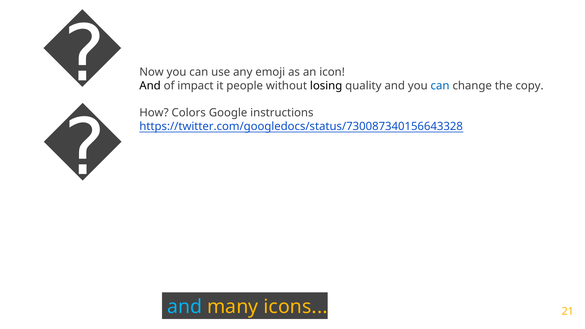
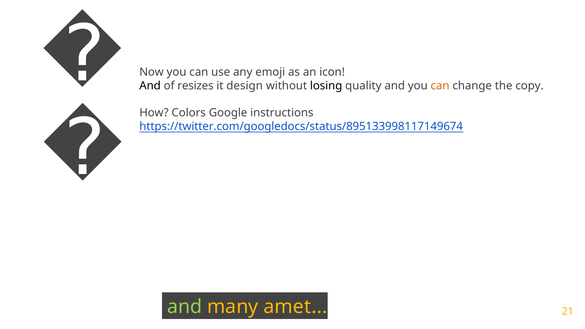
impact: impact -> resizes (195, 86)
people: people -> design (245, 86)
can colour: blue -> orange (440, 86)
https://twitter.com/googledocs/status/730087340156643328: https://twitter.com/googledocs/status/730087340156643328 -> https://twitter.com/googledocs/status/895133998117149674 (301, 127)
and colour: light blue -> light green (185, 307)
icons: icons -> amet (295, 307)
